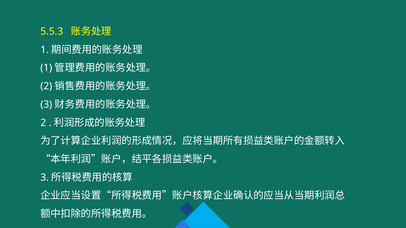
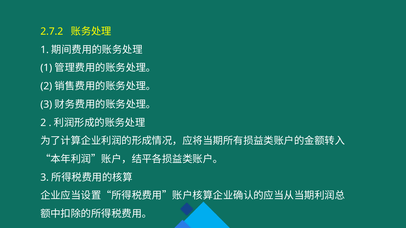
5.5.3: 5.5.3 -> 2.7.2 (52, 32)
